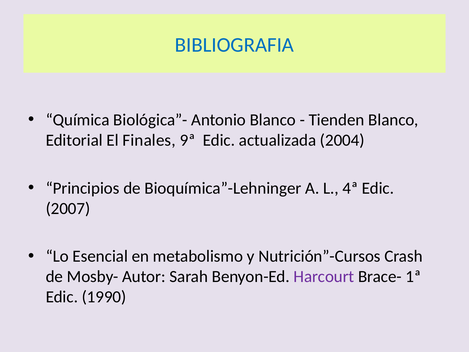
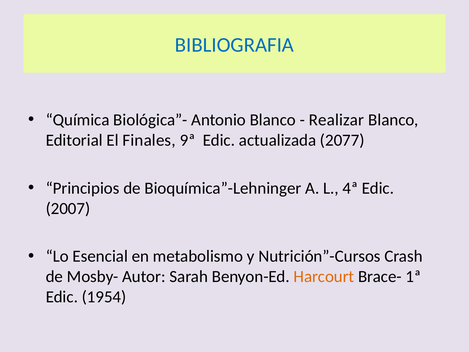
Tienden: Tienden -> Realizar (337, 120)
2004: 2004 -> 2077 (342, 140)
Harcourt colour: purple -> orange (324, 277)
1990: 1990 -> 1954 (104, 297)
